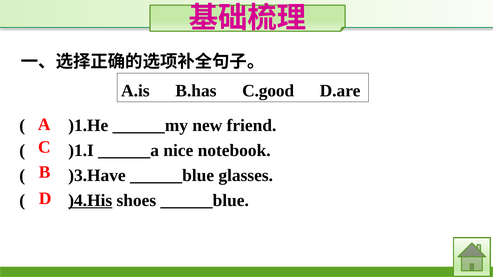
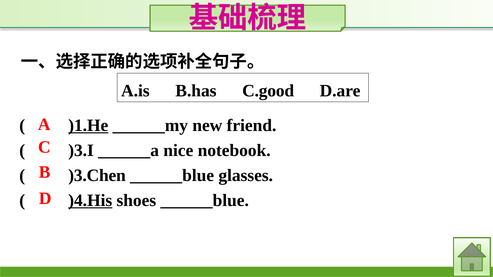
)1.He underline: none -> present (88, 125)
)1.I: )1.I -> )3.I (81, 150)
)3.Have: )3.Have -> )3.Chen (97, 175)
